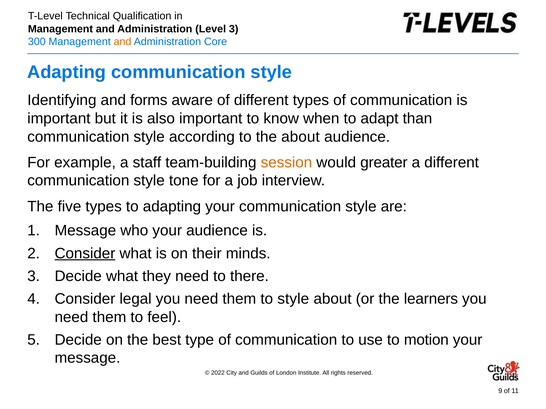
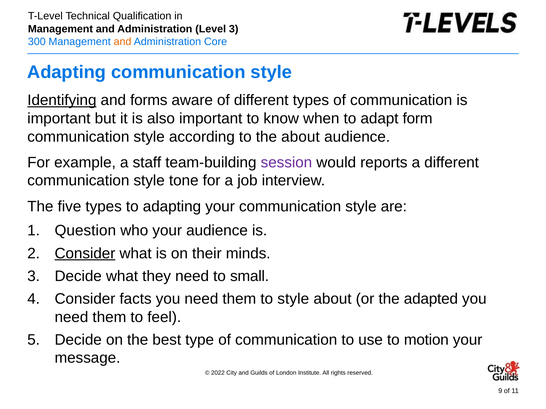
Identifying underline: none -> present (62, 100)
than: than -> form (418, 119)
session colour: orange -> purple (286, 163)
greater: greater -> reports (384, 163)
Message: Message -> Question (85, 231)
there: there -> small (250, 276)
legal: legal -> facts (136, 299)
learners: learners -> adapted (431, 299)
